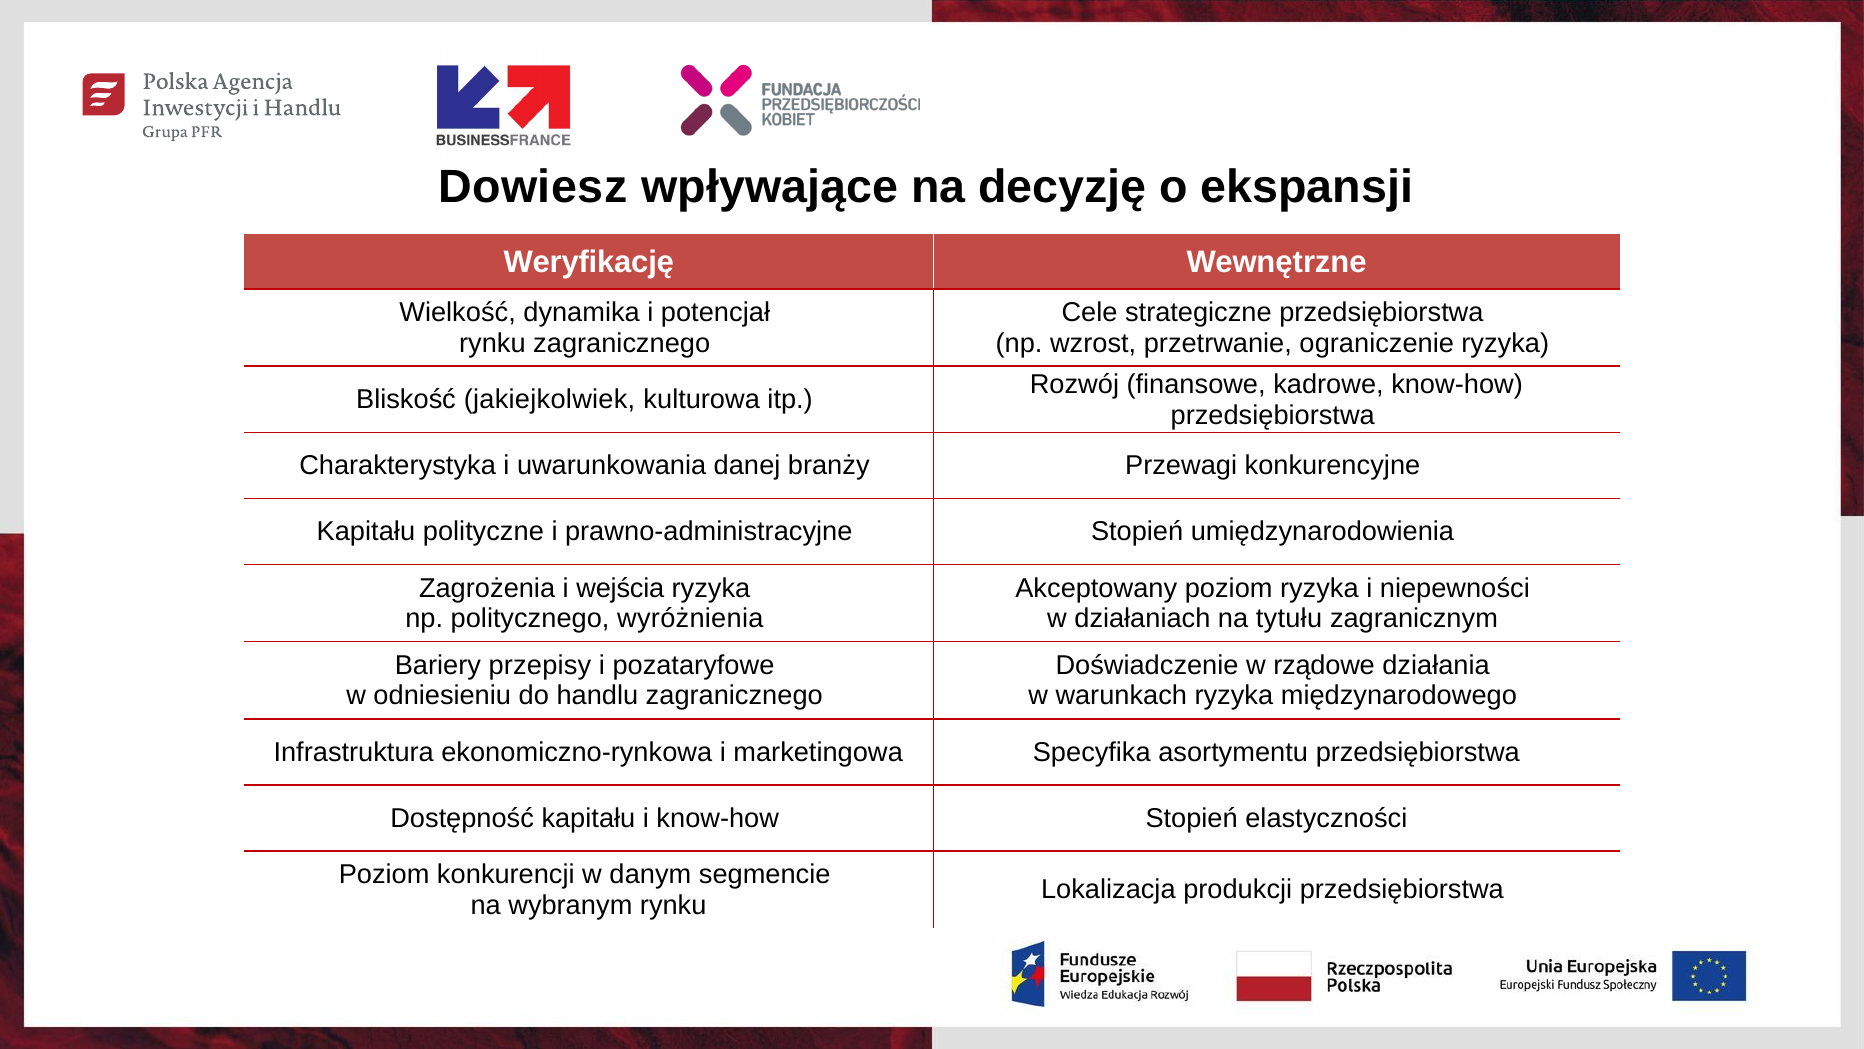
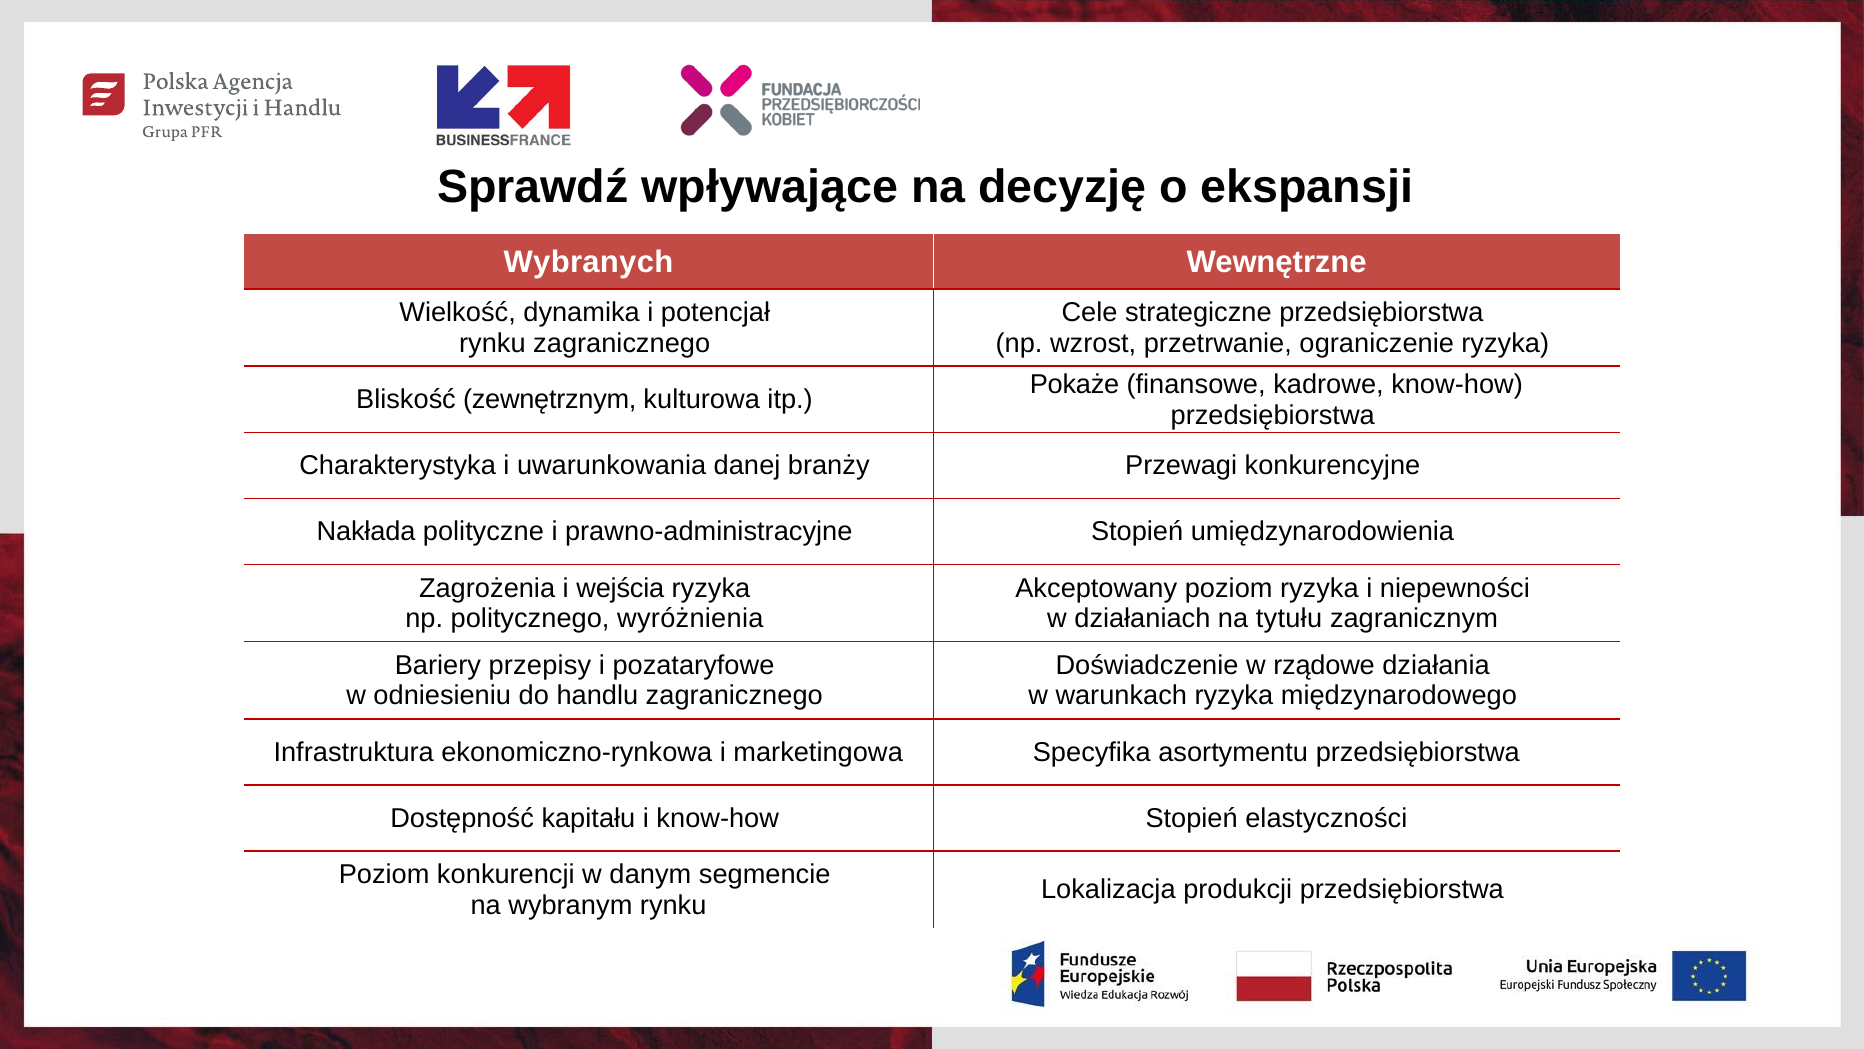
Dowiesz: Dowiesz -> Sprawdź (533, 187)
Weryfikację: Weryfikację -> Wybranych (588, 262)
Rozwój: Rozwój -> Pokaże (1075, 384)
jakiejkolwiek: jakiejkolwiek -> zewnętrznym (550, 400)
Kapitału: Kapitału -> Nakłada (366, 532)
